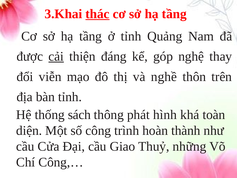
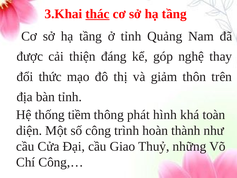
cải underline: present -> none (56, 56)
viễn: viễn -> thức (50, 77)
nghề: nghề -> giảm (164, 77)
sách: sách -> tiềm (79, 115)
